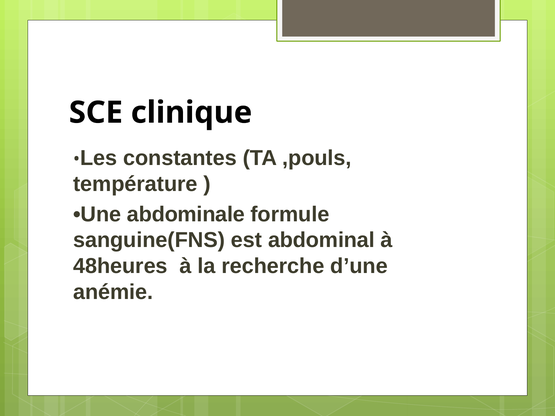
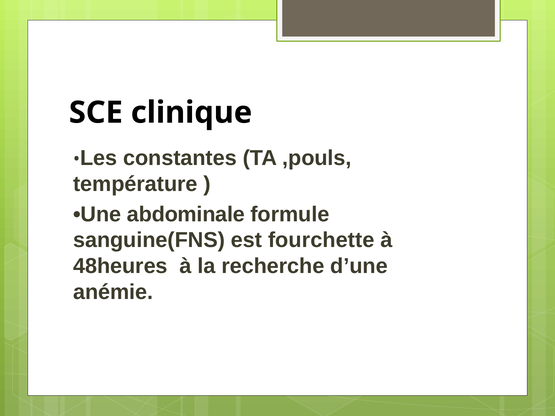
abdominal: abdominal -> fourchette (321, 240)
